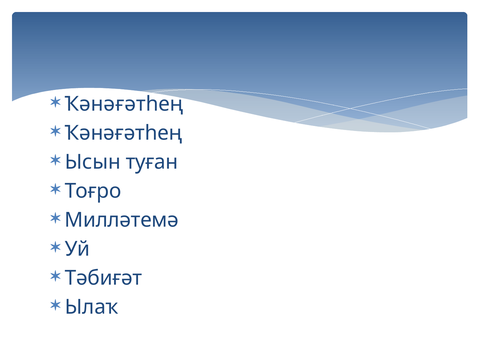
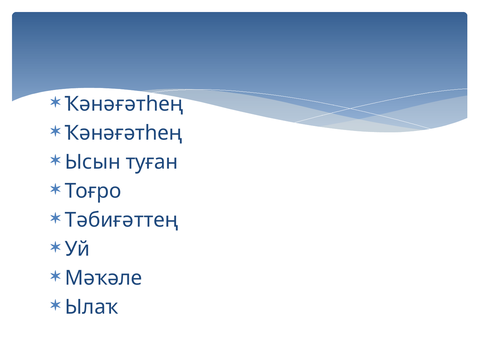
Милләтемә: Милләтемә -> Тәбиғәттең (122, 220)
Тәбиғәт: Тәбиғәт -> Мәҡәле (104, 278)
